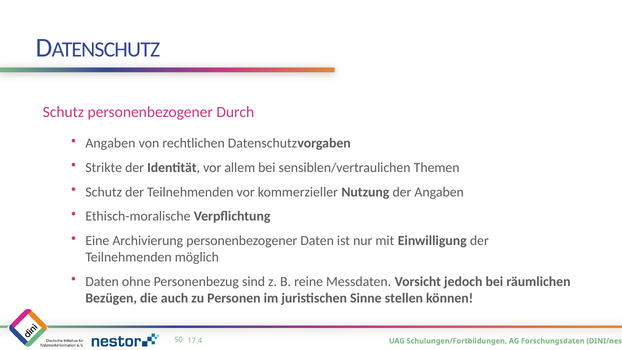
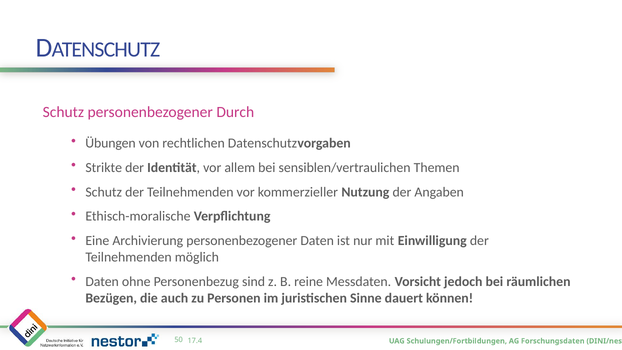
Angaben: Angaben -> Übungen (111, 143)
stellen: stellen -> dauert (404, 298)
